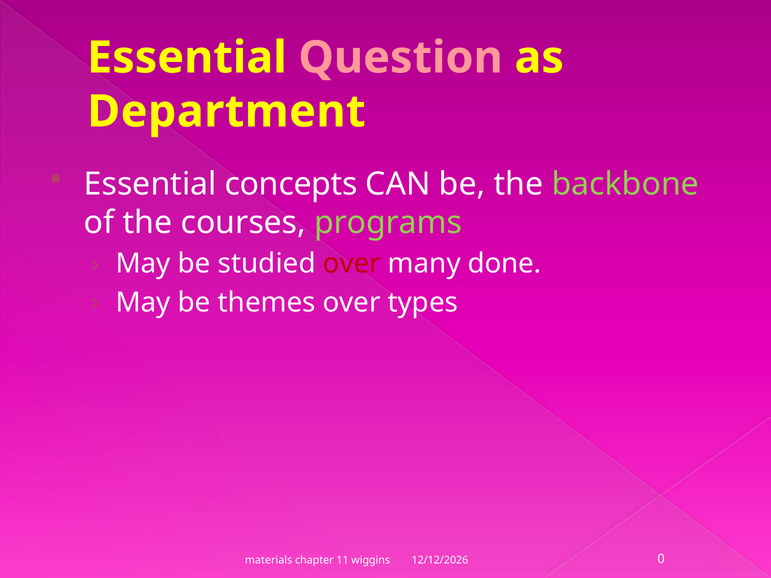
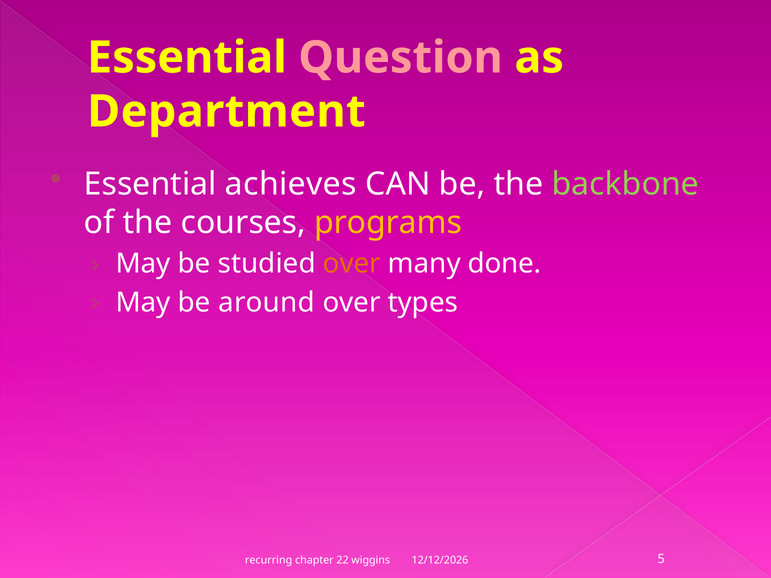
concepts: concepts -> achieves (291, 184)
programs colour: light green -> yellow (388, 223)
over colour: red -> orange (352, 264)
themes: themes -> around (267, 303)
materials: materials -> recurring (269, 561)
11: 11 -> 22 (343, 561)
0: 0 -> 5 (661, 559)
